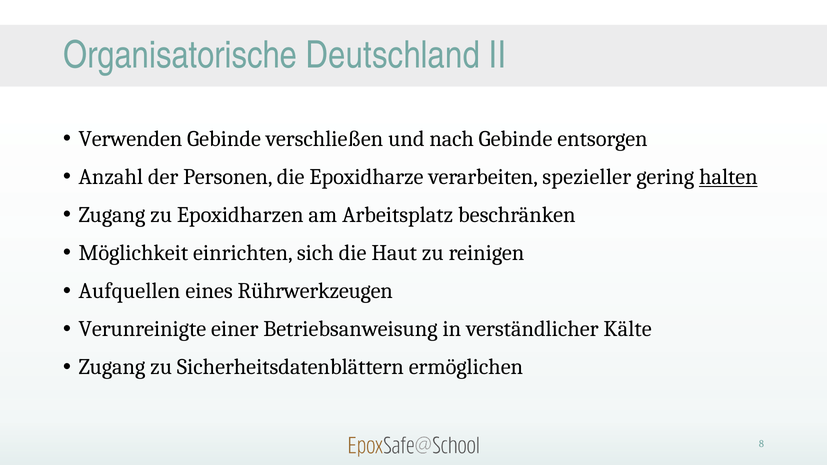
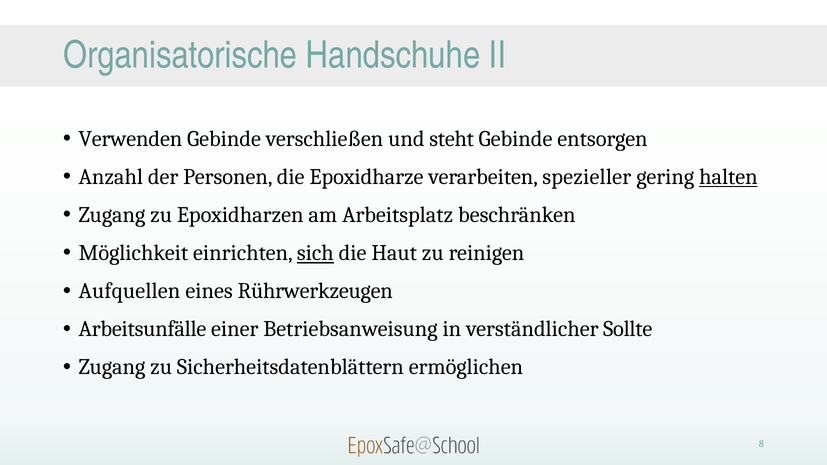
Deutschland: Deutschland -> Handschuhe (393, 55)
nach: nach -> steht (452, 139)
sich underline: none -> present (315, 253)
Verunreinigte: Verunreinigte -> Arbeitsunfälle (142, 329)
Kälte: Kälte -> Sollte (628, 329)
